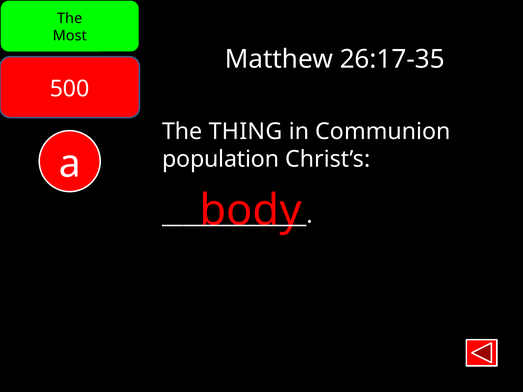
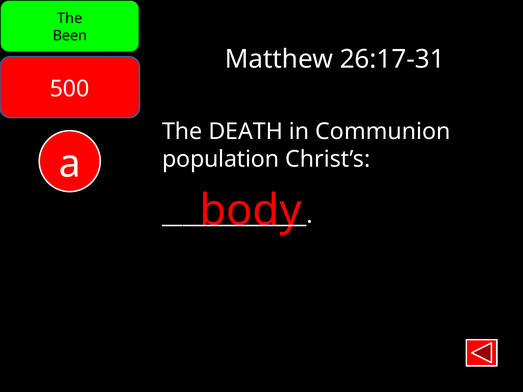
Most: Most -> Been (70, 36)
26:17-35: 26:17-35 -> 26:17-31 (392, 59)
THING: THING -> DEATH (246, 131)
